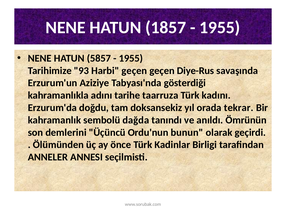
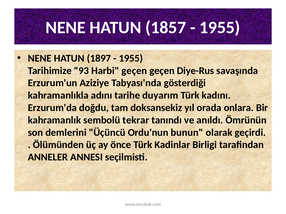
5857: 5857 -> 1897 (99, 58)
taarruza: taarruza -> duyarım (160, 96)
tekrar: tekrar -> onlara (239, 108)
dağda: dağda -> tekrar (136, 120)
